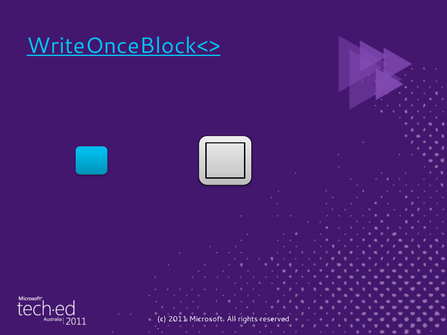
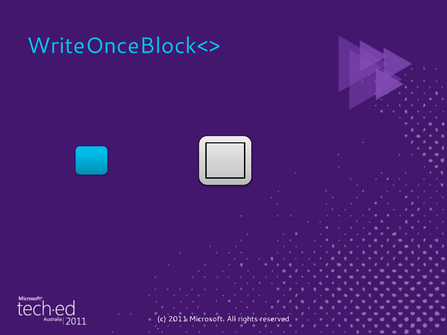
WriteOnceBlock<> underline: present -> none (124, 46)
